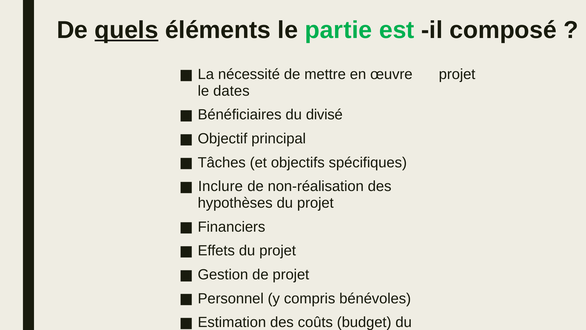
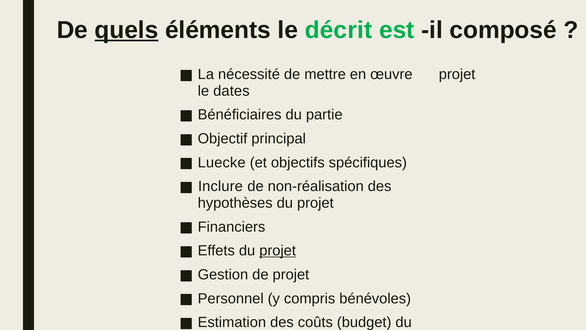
partie: partie -> décrit (338, 30)
divisé: divisé -> partie (324, 115)
Tâches: Tâches -> Luecke (222, 162)
projet underline: none -> present (278, 250)
